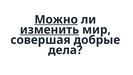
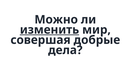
Можно underline: present -> none (56, 20)
